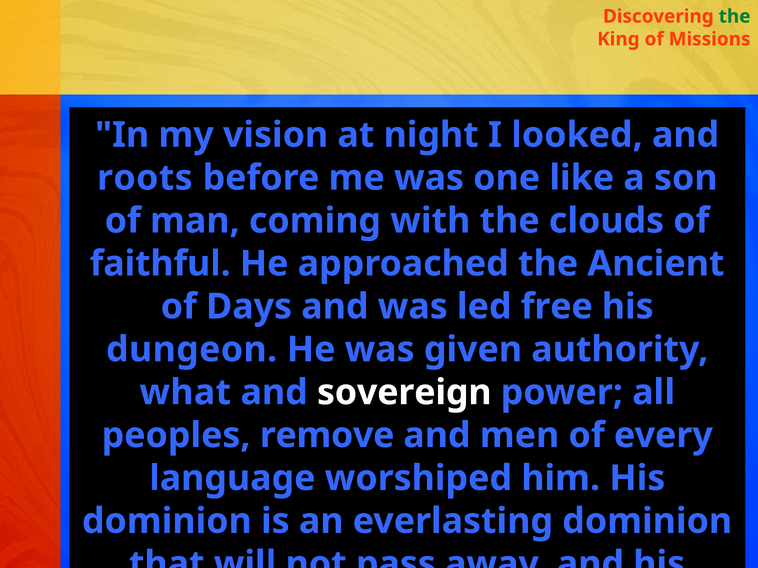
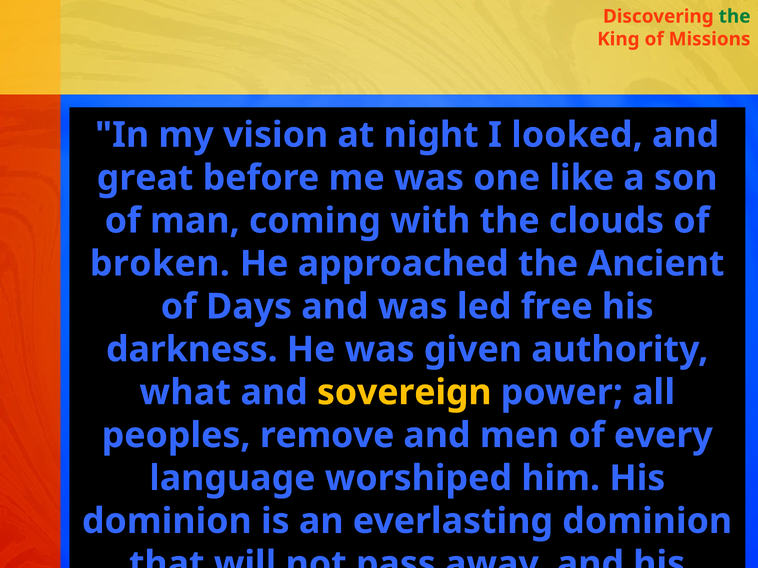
roots: roots -> great (145, 178)
faithful: faithful -> broken (160, 264)
dungeon: dungeon -> darkness (192, 350)
sovereign colour: white -> yellow (404, 393)
